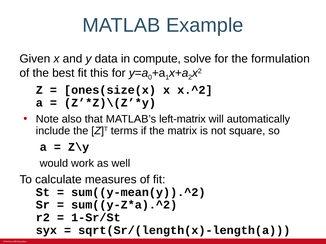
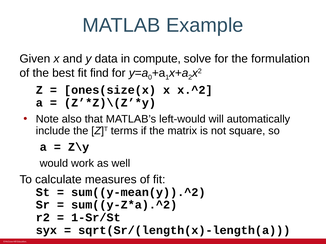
this: this -> find (99, 73)
left-matrix: left-matrix -> left-would (182, 119)
